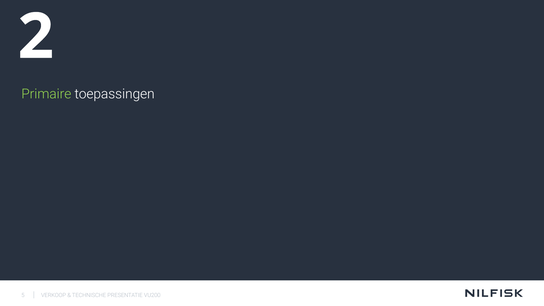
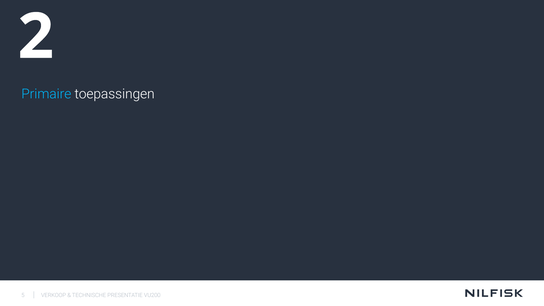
Primaire colour: light green -> light blue (46, 94)
